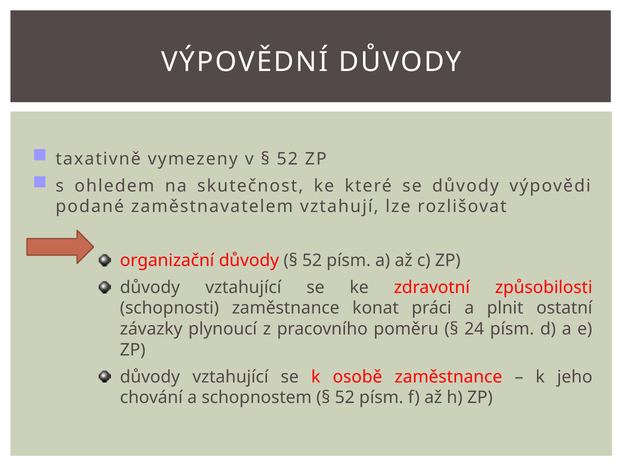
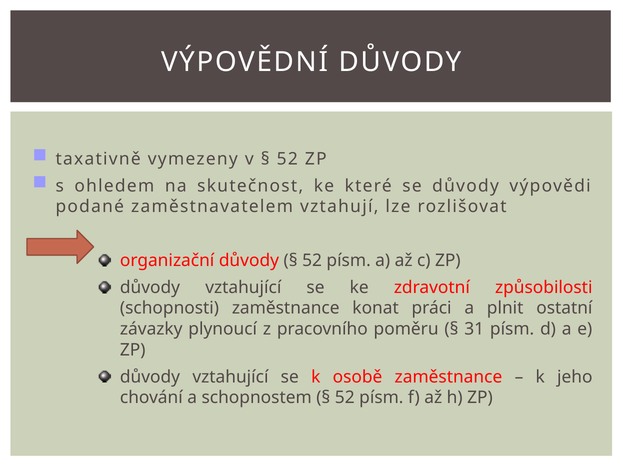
24: 24 -> 31 (474, 329)
